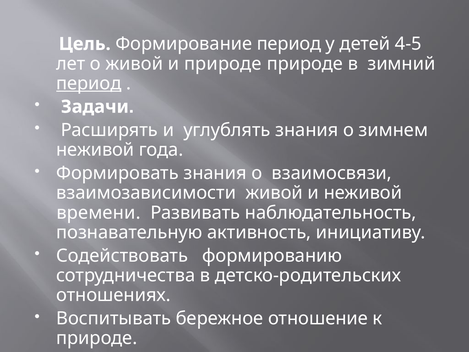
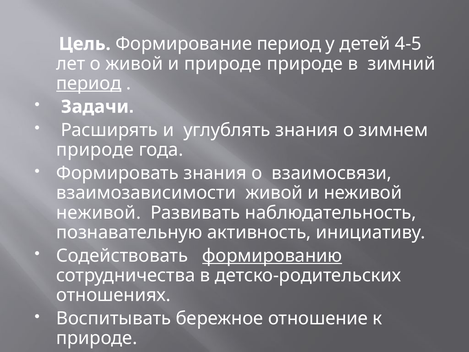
неживой: неживой -> природе (95, 150)
времени: времени -> неживой (99, 213)
формированию underline: none -> present (272, 256)
